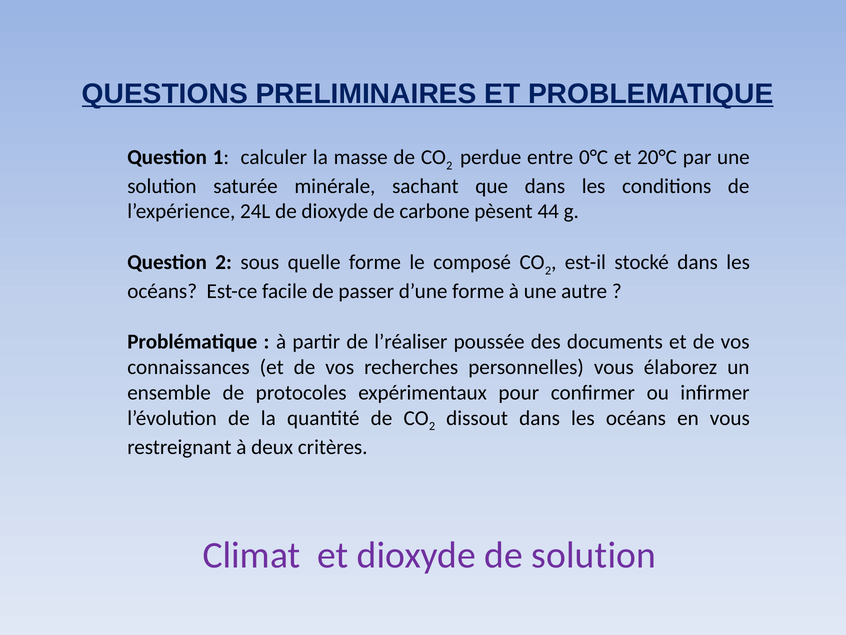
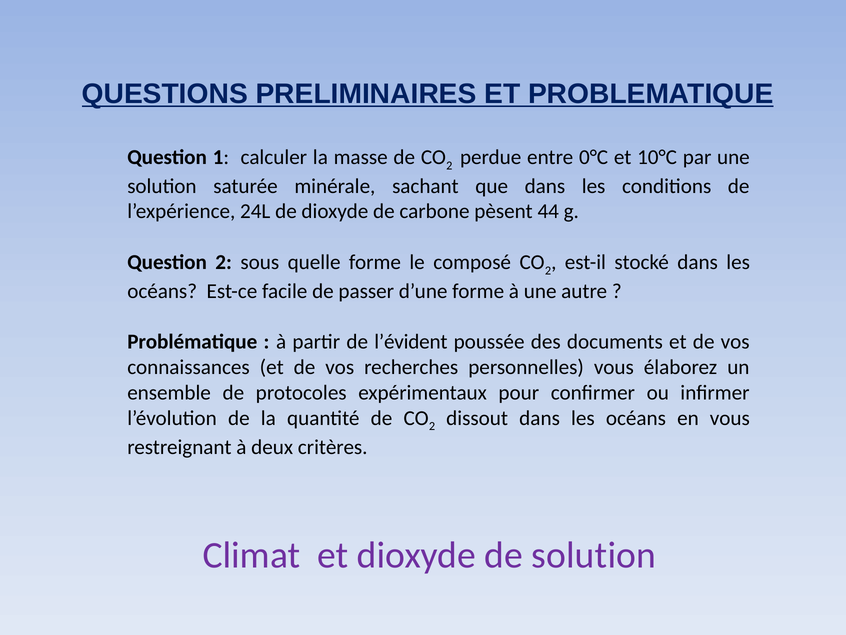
20°C: 20°C -> 10°C (657, 157)
l’réaliser: l’réaliser -> l’évident (411, 342)
